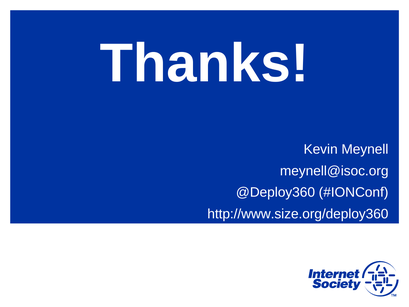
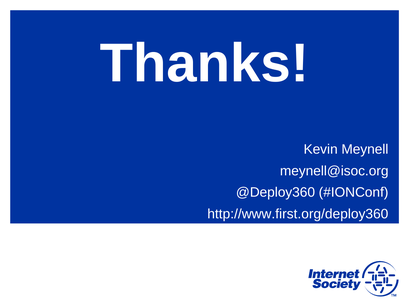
http://www.size.org/deploy360: http://www.size.org/deploy360 -> http://www.first.org/deploy360 (298, 214)
